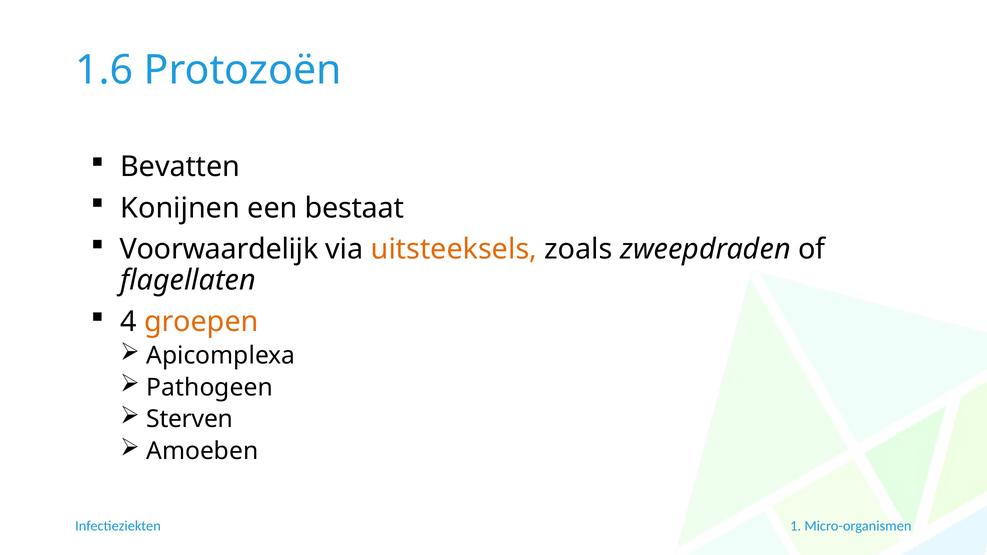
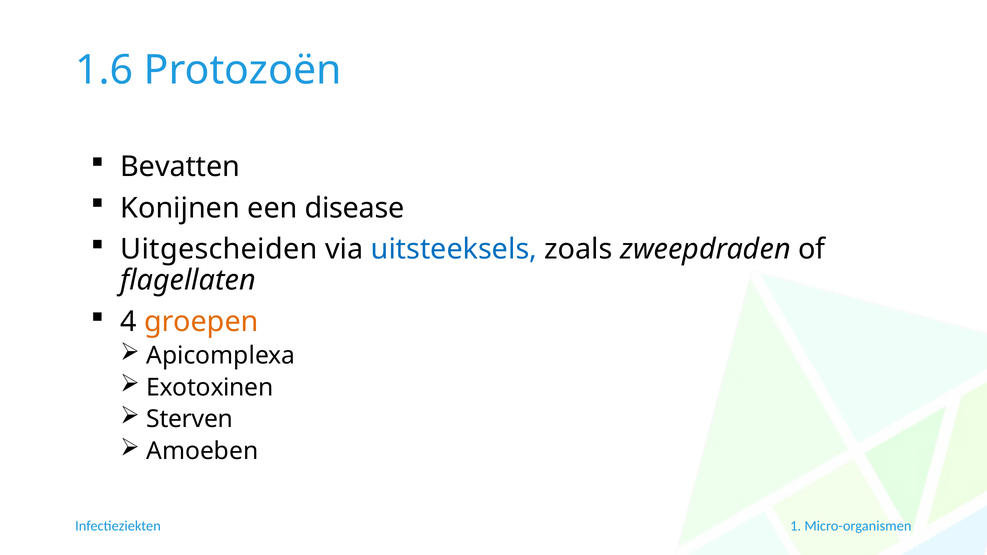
bestaat: bestaat -> disease (355, 208)
Voorwaardelijk: Voorwaardelijk -> Uitgescheiden (219, 249)
uitsteeksels colour: orange -> blue (454, 249)
Pathogeen: Pathogeen -> Exotoxinen (210, 388)
